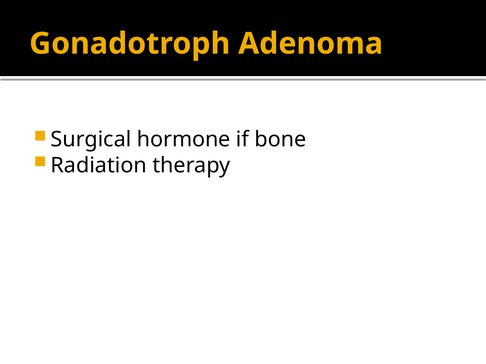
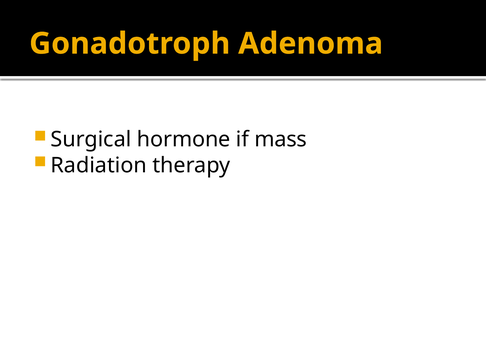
bone: bone -> mass (281, 140)
